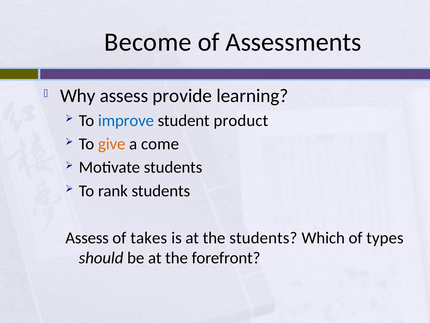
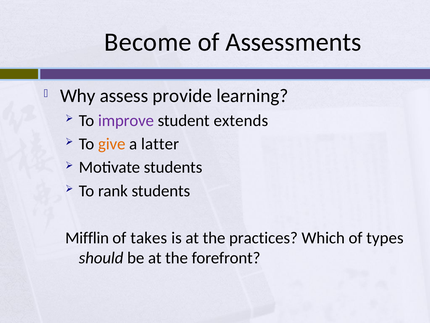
improve colour: blue -> purple (126, 120)
product: product -> extends (241, 120)
come: come -> latter (160, 144)
Assess: Assess -> Mifflin (87, 237)
the students: students -> practices (263, 237)
